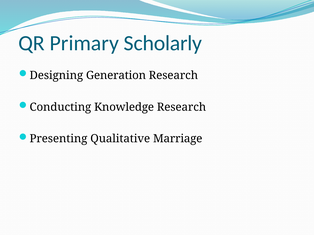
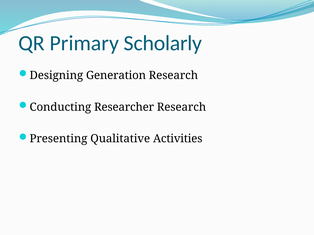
Knowledge: Knowledge -> Researcher (124, 107)
Marriage: Marriage -> Activities (178, 139)
